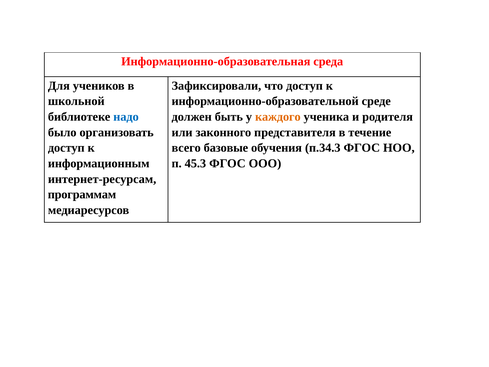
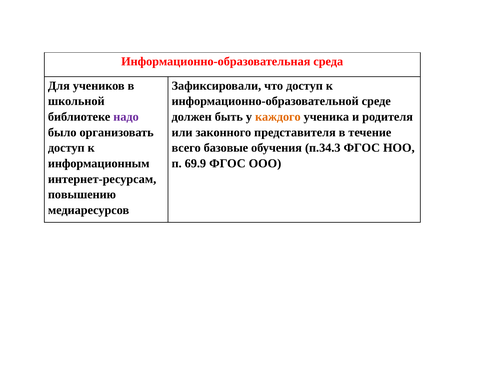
надо colour: blue -> purple (126, 117)
45.3: 45.3 -> 69.9 (195, 163)
программам: программам -> повышению (82, 194)
